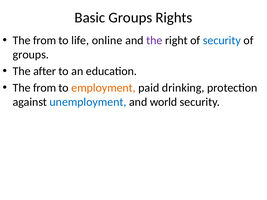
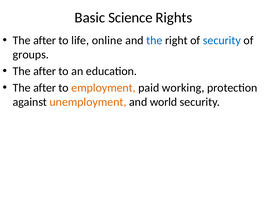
Basic Groups: Groups -> Science (130, 18)
from: from -> after (45, 40)
the colour: purple -> blue (154, 40)
from: from -> after (45, 88)
drinking: drinking -> working (183, 88)
unemployment colour: blue -> orange (88, 102)
